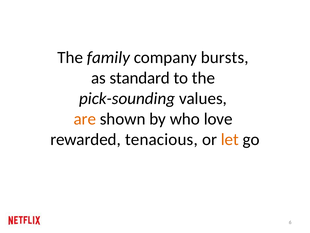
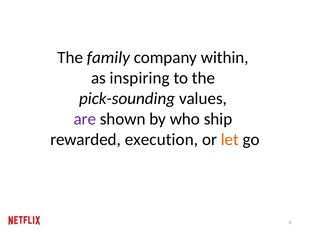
bursts: bursts -> within (225, 57)
standard: standard -> inspiring (140, 78)
are colour: orange -> purple (85, 119)
love: love -> ship (218, 119)
tenacious: tenacious -> execution (161, 139)
